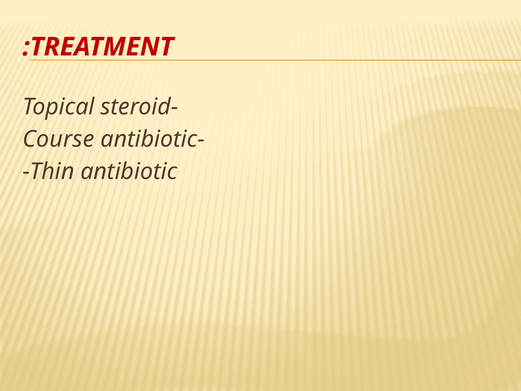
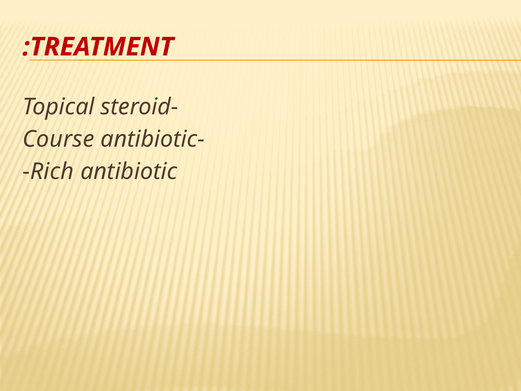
Thin: Thin -> Rich (52, 171)
